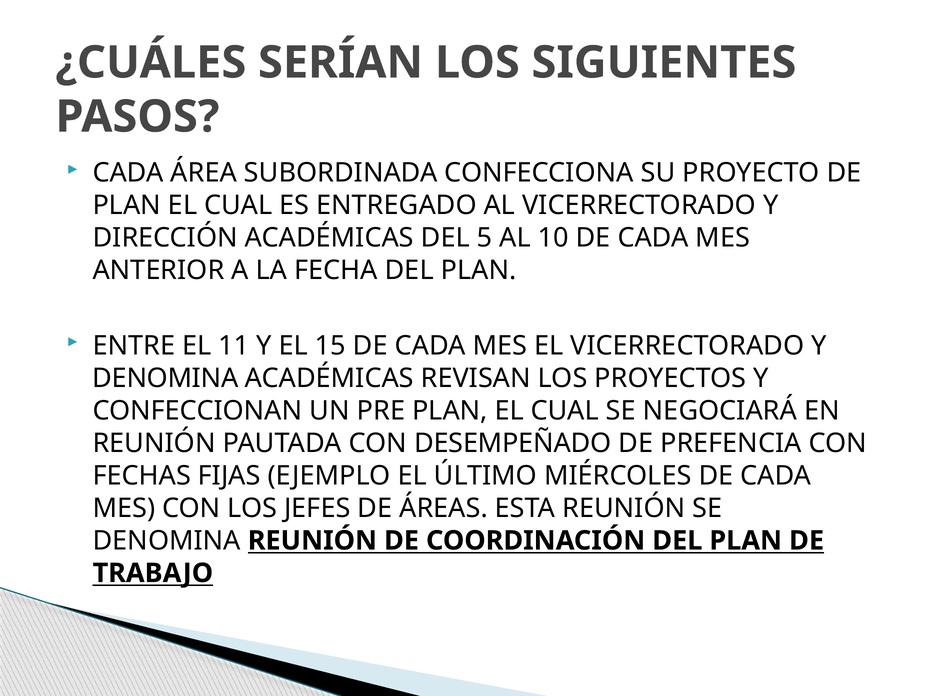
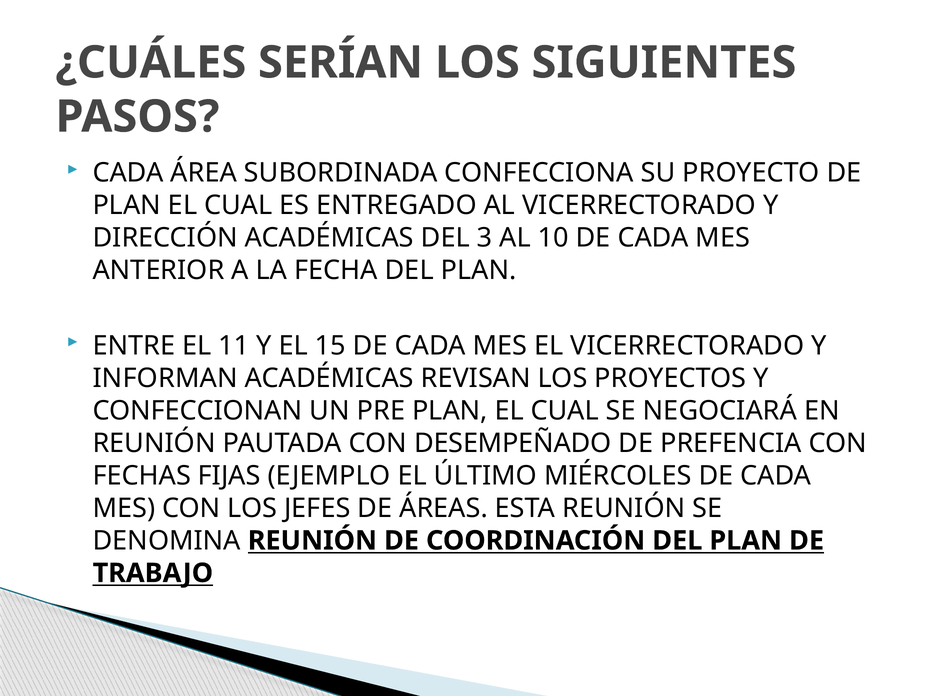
5: 5 -> 3 (485, 238)
DENOMINA: DENOMINA -> INFORMAN (165, 378)
